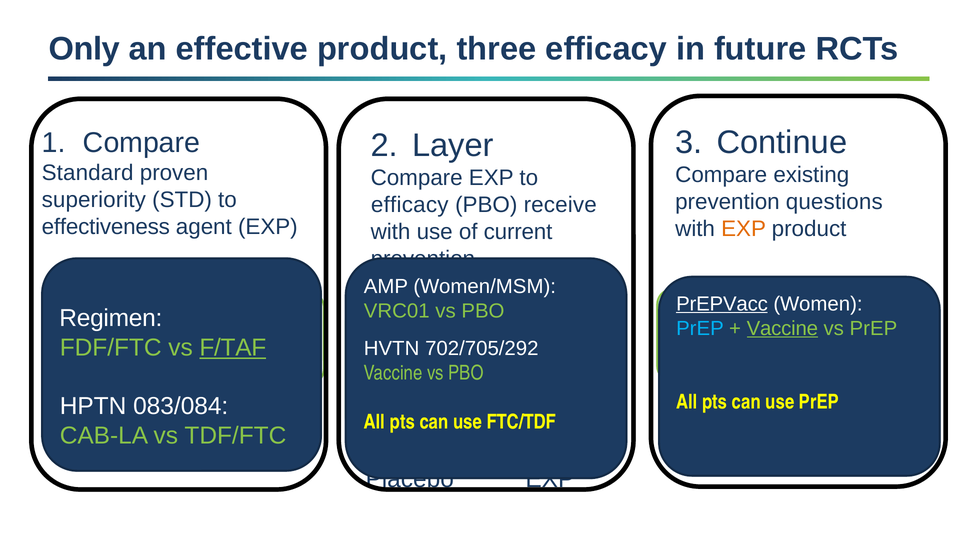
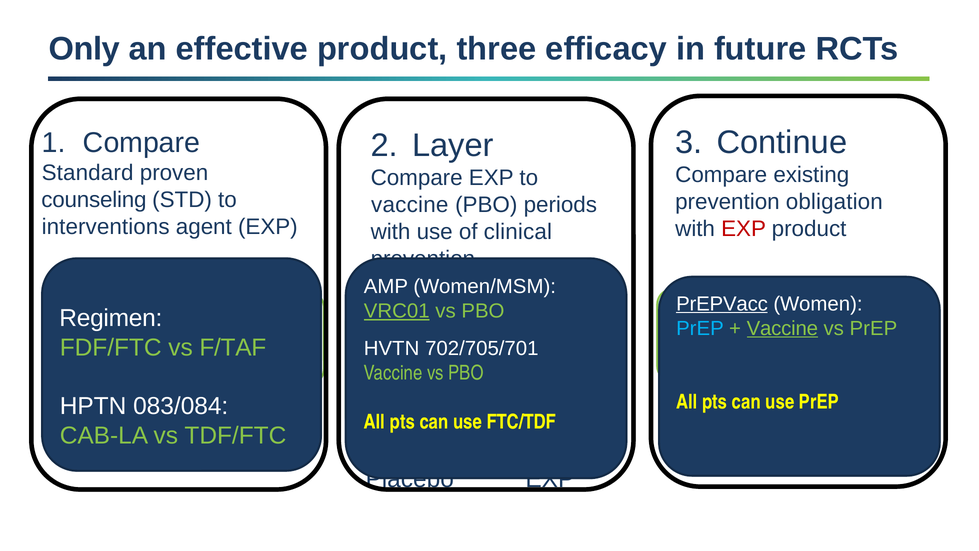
superiority: superiority -> counseling (94, 200)
questions: questions -> obligation (834, 202)
efficacy: efficacy -> vaccine (410, 205)
receive: receive -> periods (560, 205)
effectiveness: effectiveness -> interventions (106, 227)
EXP colour: orange -> red (744, 229)
current: current -> clinical (518, 232)
VRC01 underline: none -> present (397, 311)
F/TAF underline: present -> none (233, 347)
702/705/292: 702/705/292 -> 702/705/701 (482, 348)
